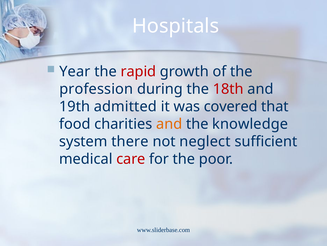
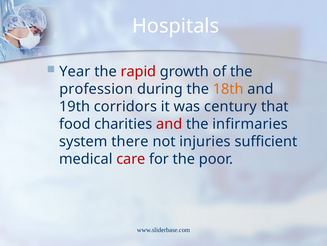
18th colour: red -> orange (228, 89)
admitted: admitted -> corridors (125, 106)
covered: covered -> century (231, 106)
and colour: orange -> red (169, 124)
knowledge: knowledge -> infirmaries (250, 124)
neglect: neglect -> injuries (205, 141)
